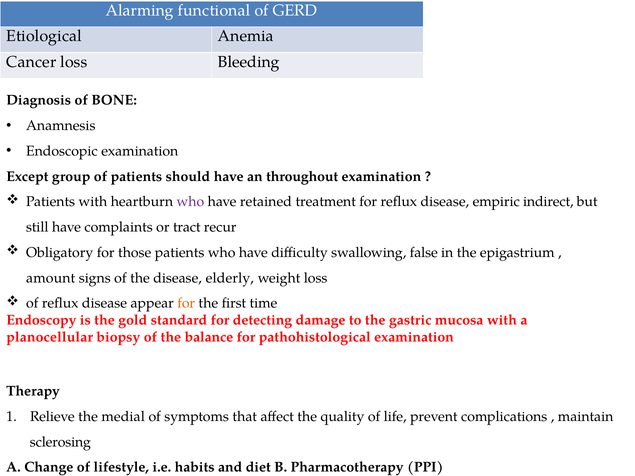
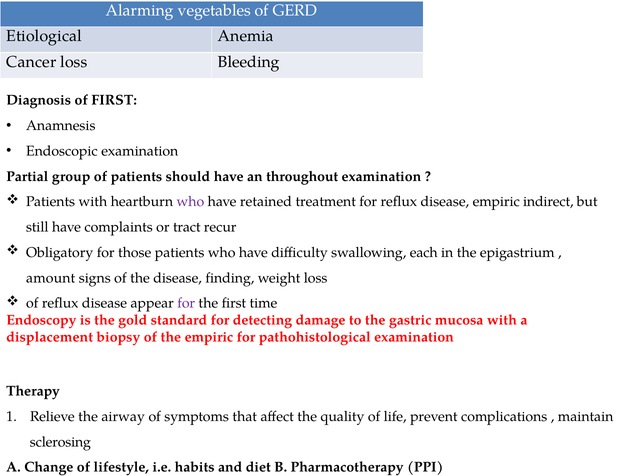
functional: functional -> vegetables (214, 10)
of BONE: BONE -> FIRST (114, 100)
Except: Except -> Partial (27, 176)
false: false -> each (424, 253)
elderly: elderly -> finding (230, 278)
for colour: orange -> purple (186, 303)
planocellular: planocellular -> displacement (50, 337)
the balance: balance -> empiric (209, 337)
medial: medial -> airway (123, 417)
